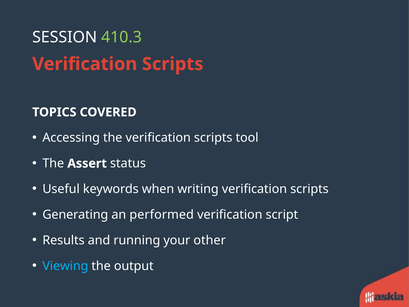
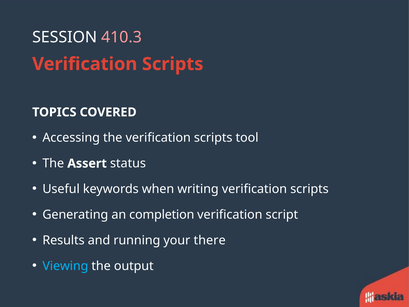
410.3 colour: light green -> pink (121, 37)
performed: performed -> completion (162, 214)
other: other -> there (210, 240)
